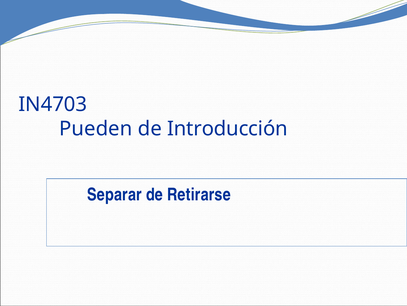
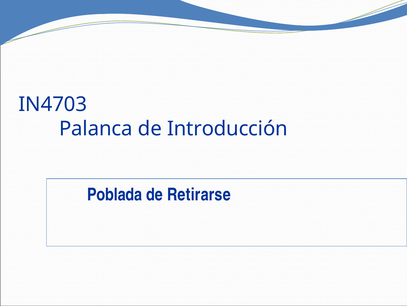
Pueden: Pueden -> Palanca (96, 129)
Separar: Separar -> Poblada (115, 194)
